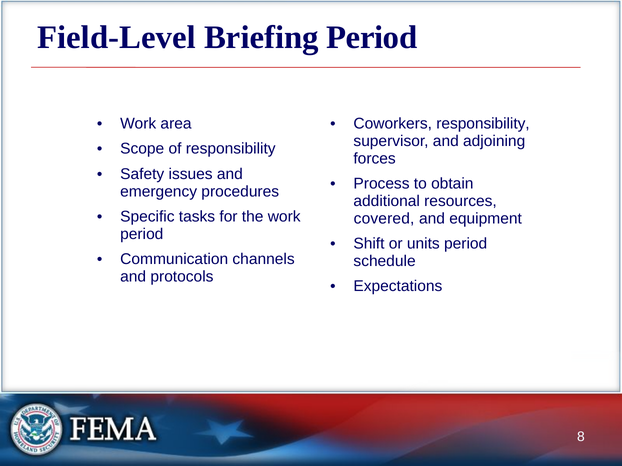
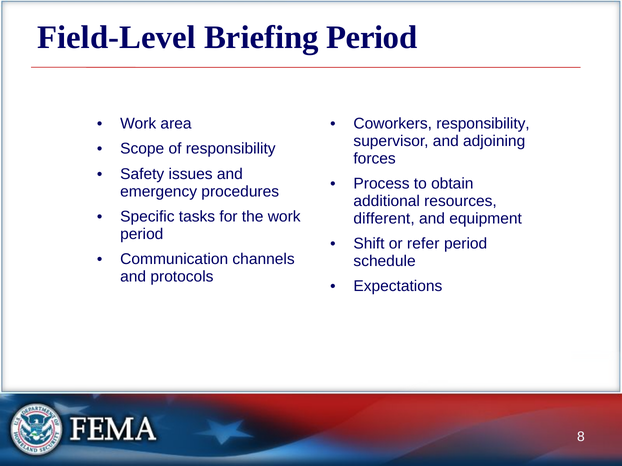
covered: covered -> different (384, 219)
units: units -> refer (423, 244)
